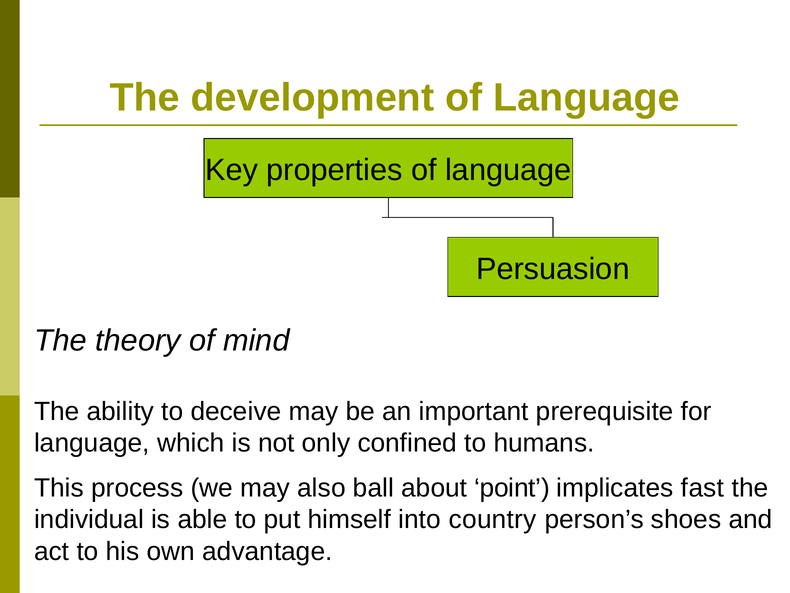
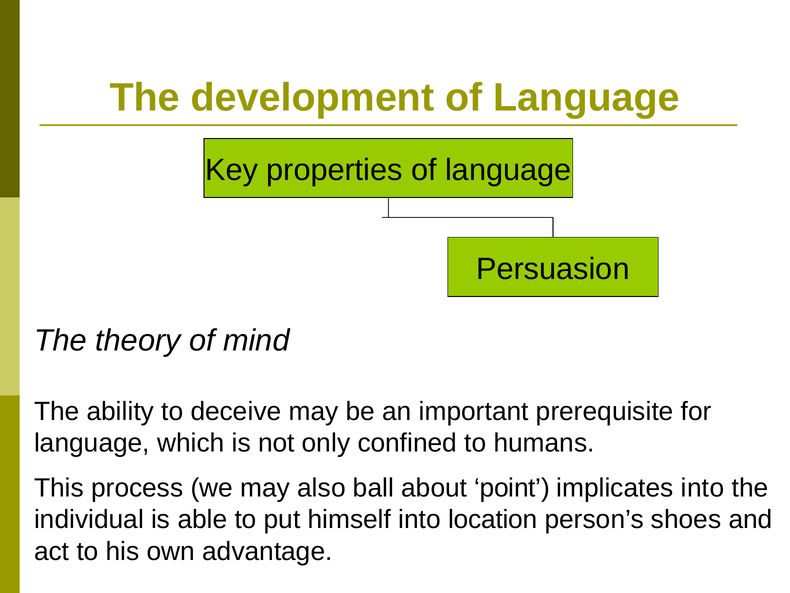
implicates fast: fast -> into (703, 488)
country: country -> location (493, 519)
